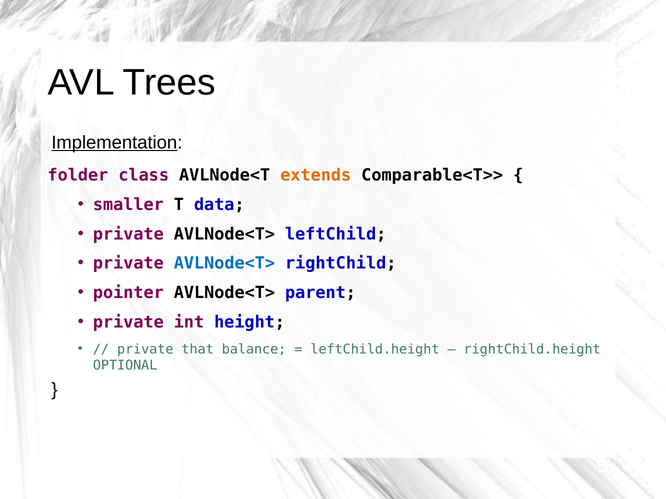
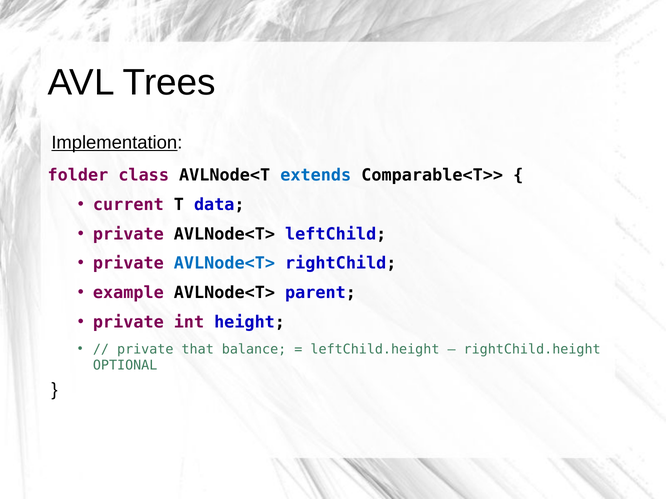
extends colour: orange -> blue (316, 175)
smaller: smaller -> current (128, 205)
pointer: pointer -> example (128, 293)
